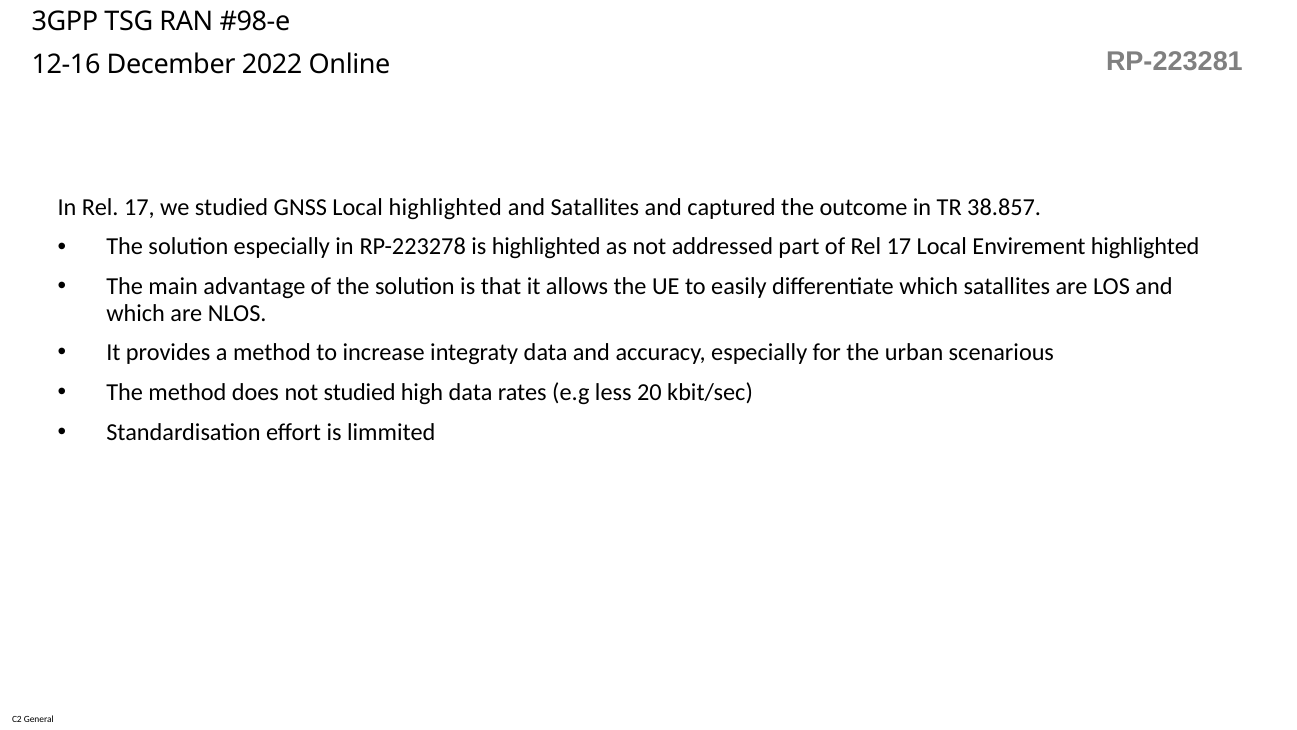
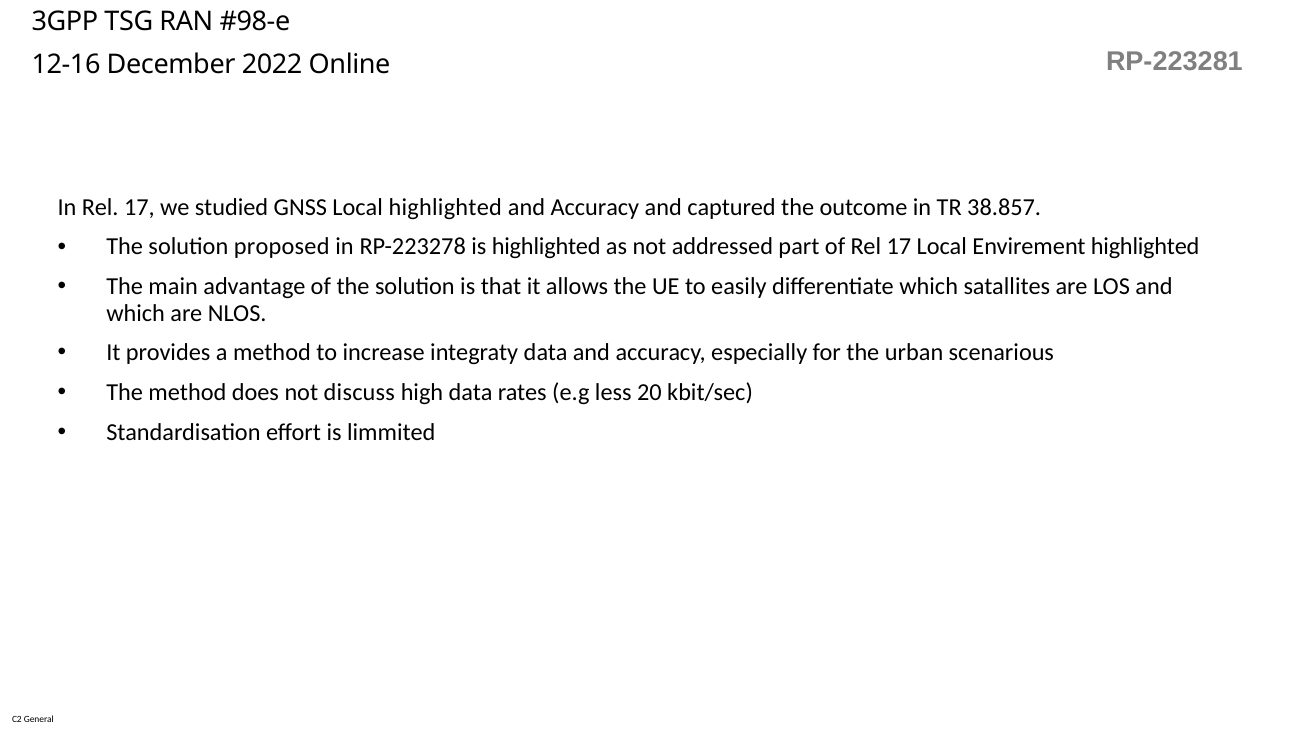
Satallites: Satallites -> Accuracy (595, 207)
solution especially: especially -> proposed (282, 247)
not studied: studied -> discuss (359, 392)
